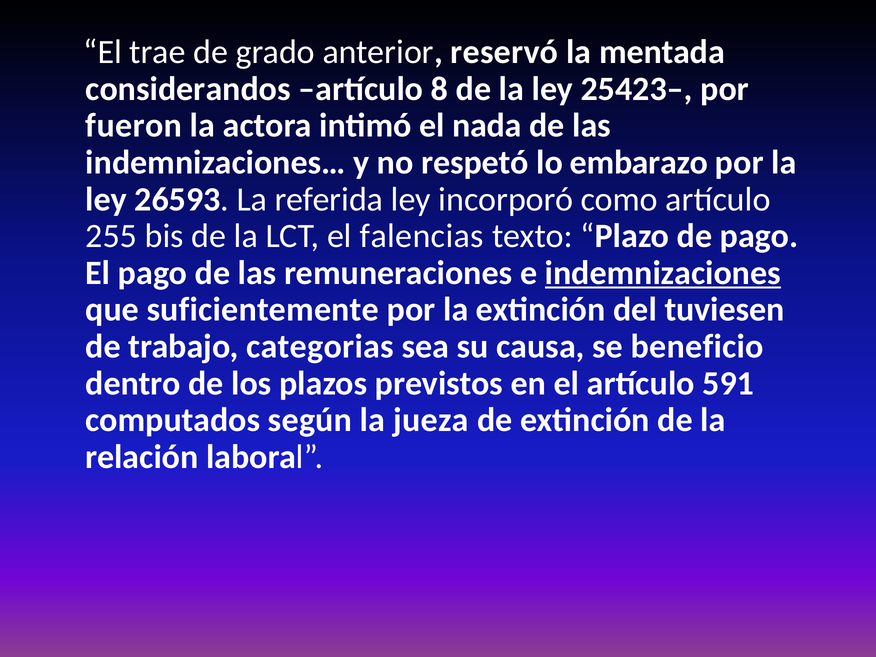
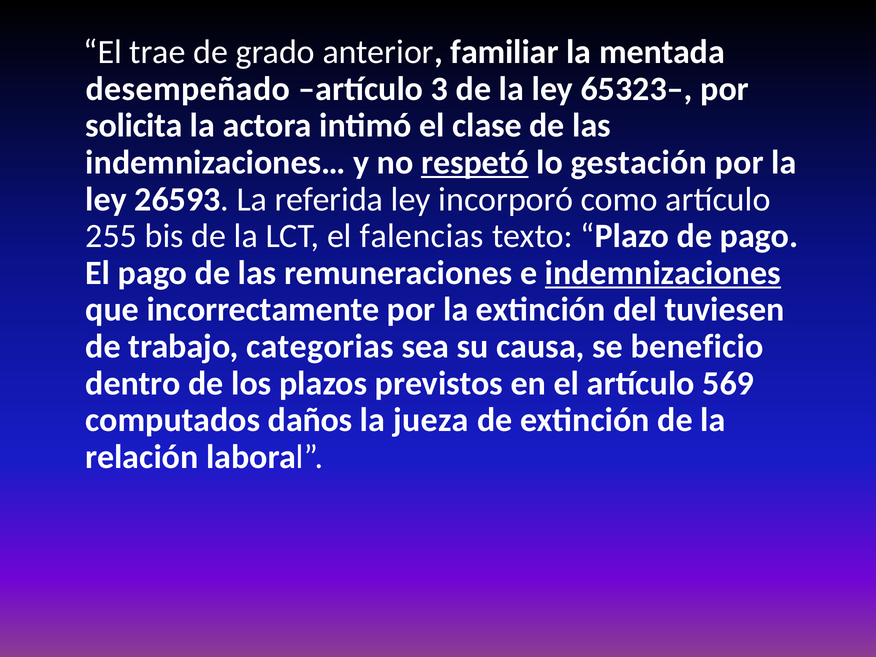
reservó: reservó -> familiar (505, 52)
considerandos: considerandos -> desempeñado (188, 89)
8: 8 -> 3 (439, 89)
25423–: 25423– -> 65323– (637, 89)
fueron: fueron -> solicita (134, 126)
nada: nada -> clase (487, 126)
respetó underline: none -> present (475, 163)
embarazo: embarazo -> gestación (639, 163)
suficientemente: suficientemente -> incorrectamente (263, 310)
591: 591 -> 569 (728, 383)
según: según -> daños (310, 420)
